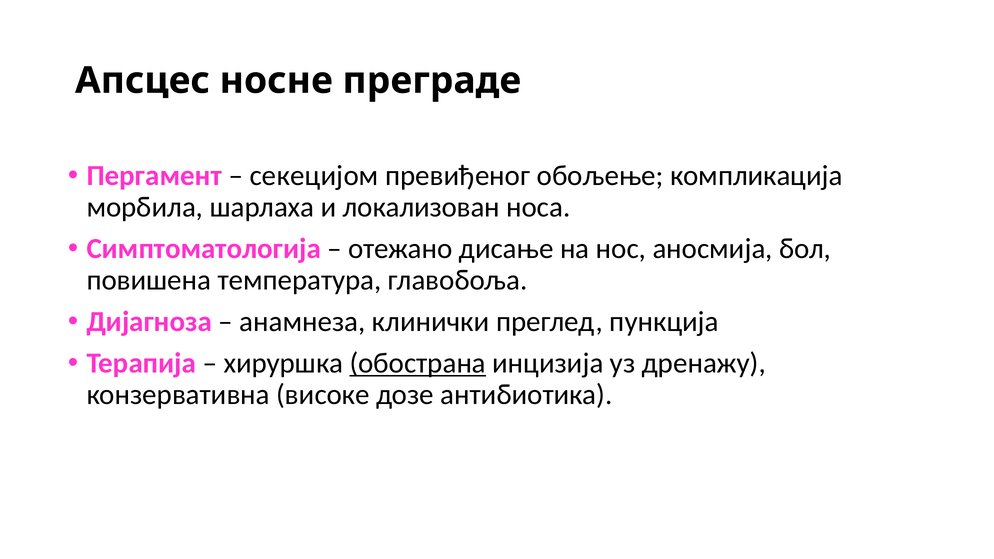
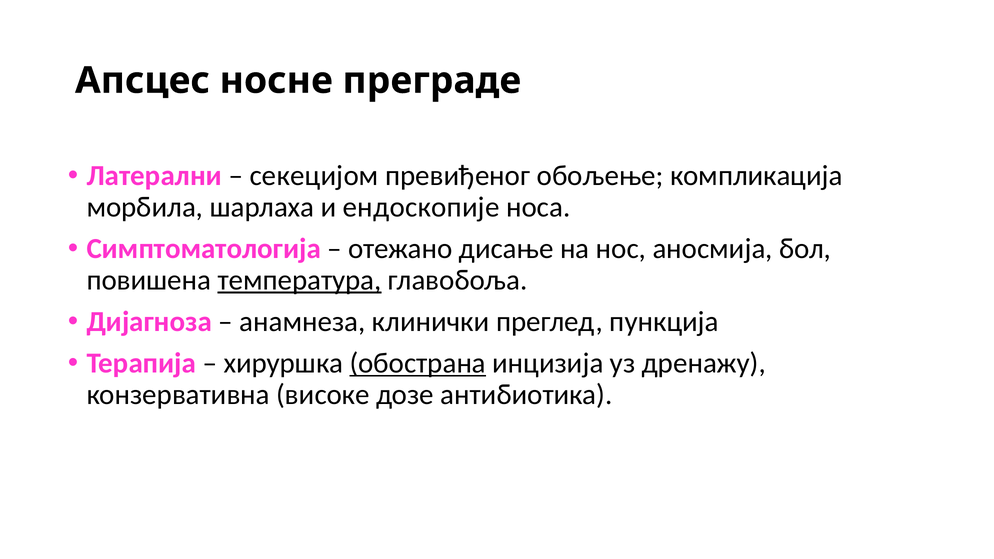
Пергамент: Пергамент -> Латерални (154, 176)
локализован: локализован -> ендоскопије (421, 207)
температура underline: none -> present (300, 280)
